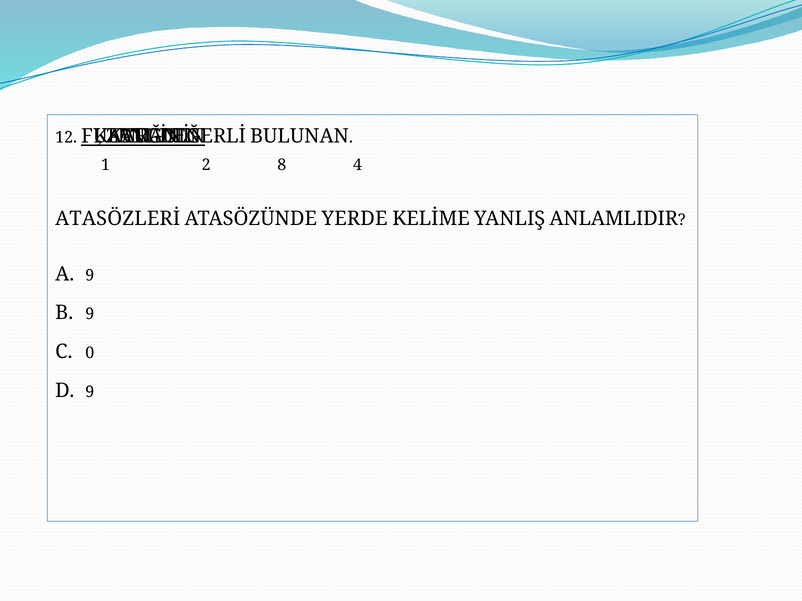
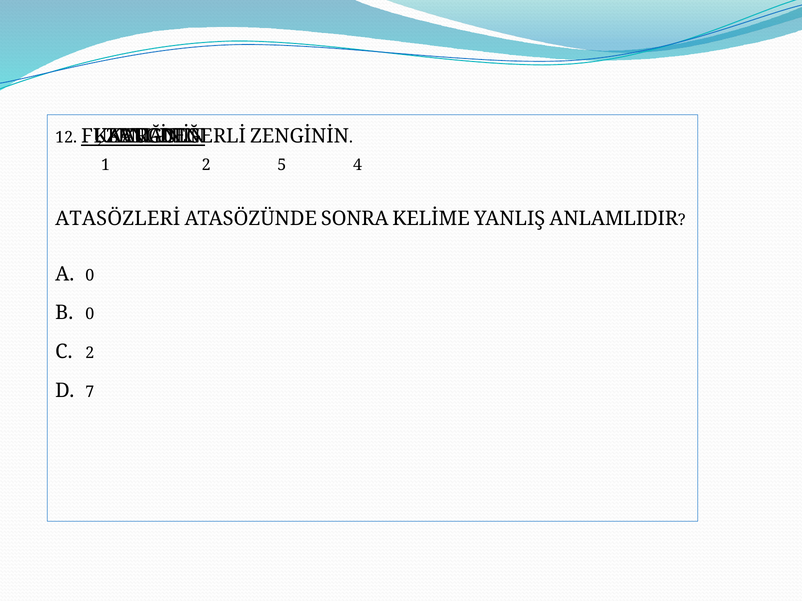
BULUNAN: BULUNAN -> ZENGİNİN (299, 136)
8: 8 -> 5 (282, 165)
YERDE: YERDE -> SONRA (355, 219)
9: 9 -> 0 (90, 276)
9: 9 -> 0 (90, 314)
0: 0 -> 2 (90, 353)
9: 9 -> 7 (90, 392)
